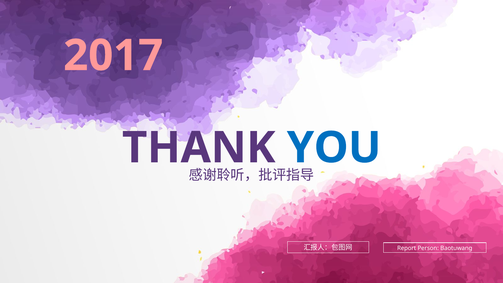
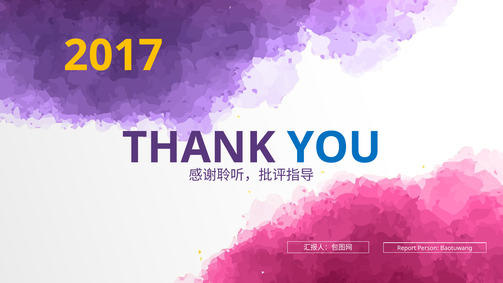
2017 colour: pink -> yellow (113, 56)
